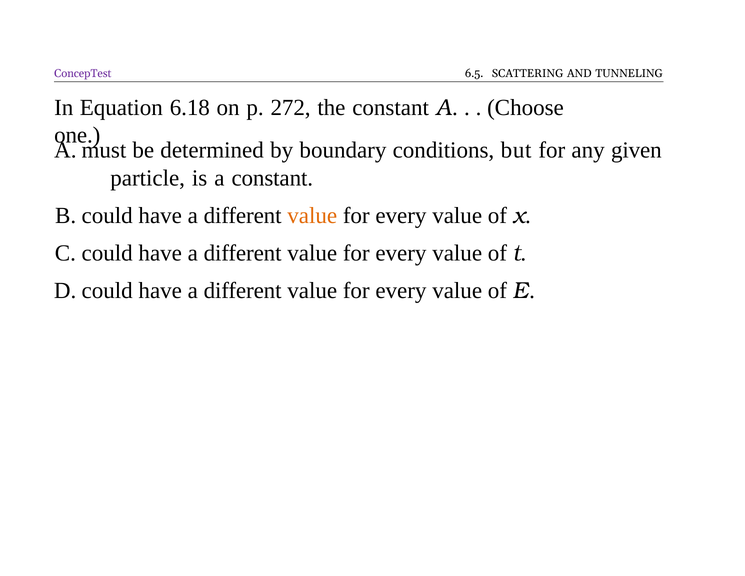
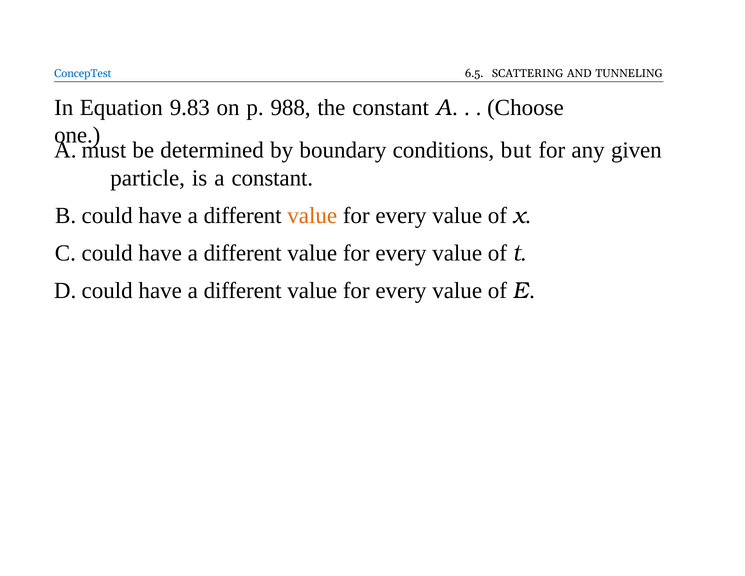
ConcepTest colour: purple -> blue (83, 73)
6.18: 6.18 -> 9.83 (190, 107)
272: 272 -> 988 (291, 107)
